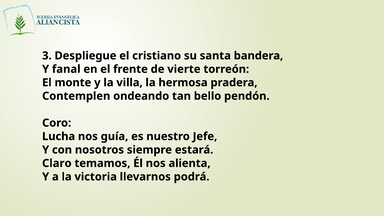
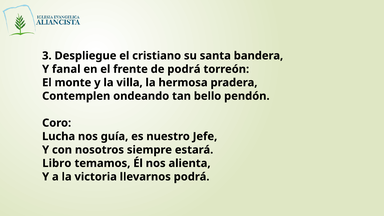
de vierte: vierte -> podrá (184, 69)
Claro: Claro -> Libro (57, 163)
